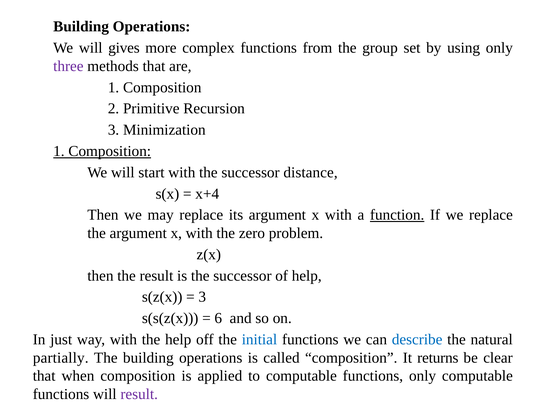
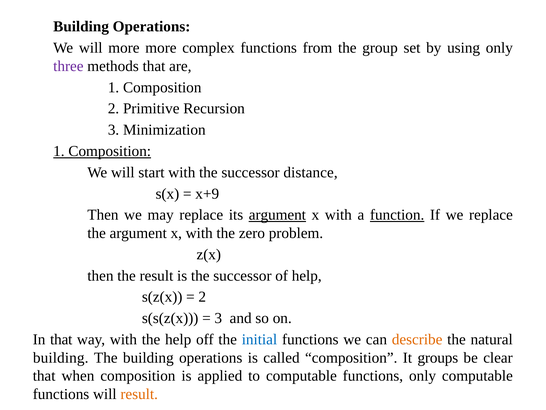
will gives: gives -> more (124, 48)
x+4: x+4 -> x+9 (207, 193)
argument underline: none -> present (277, 215)
3: 3 -> 2 (202, 297)
6: 6 -> 3 (218, 318)
In just: just -> that (61, 339)
describe colour: blue -> orange (417, 339)
partially: partially -> building (61, 357)
returns: returns -> groups (438, 357)
result colour: purple -> orange (139, 394)
